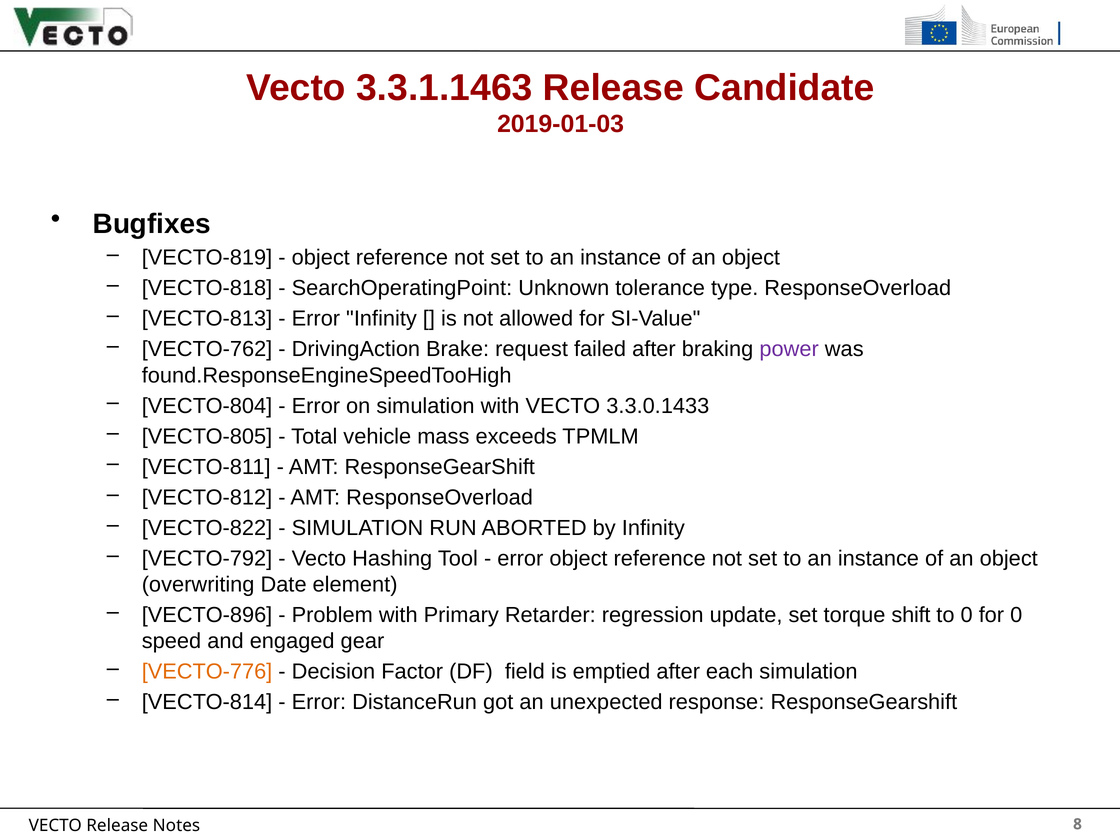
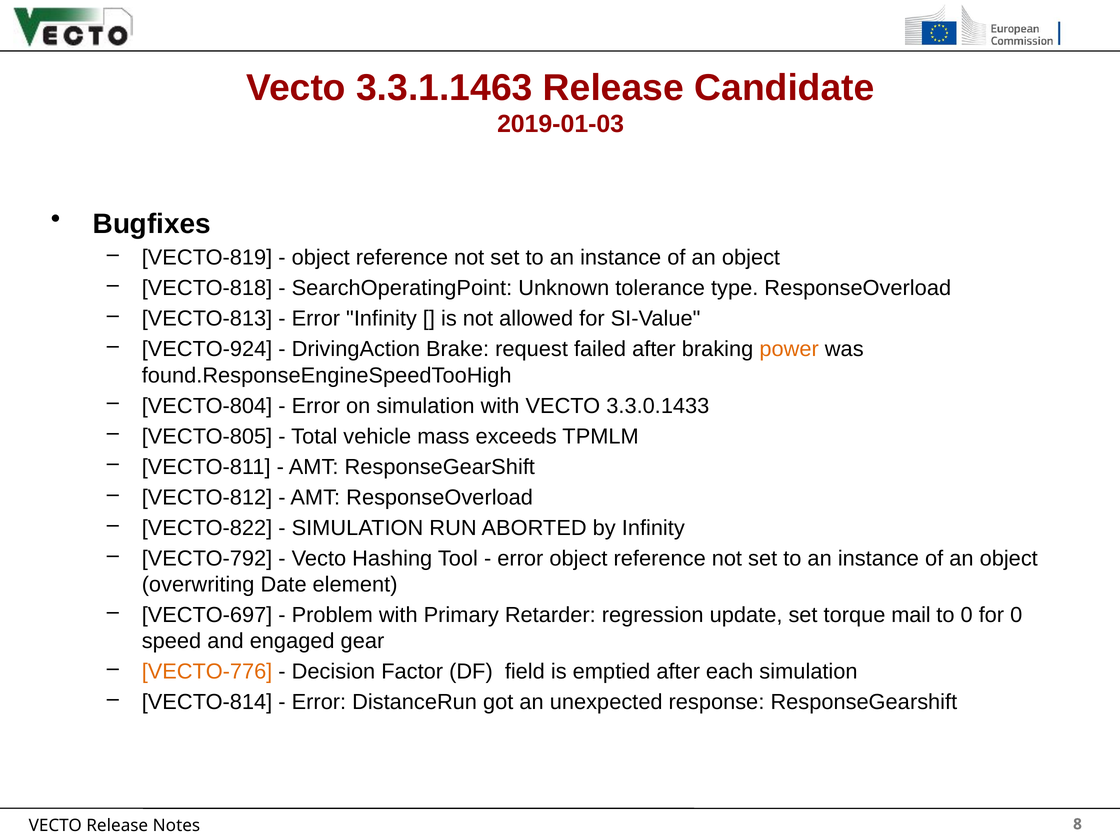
VECTO-762: VECTO-762 -> VECTO-924 (207, 349)
power colour: purple -> orange (789, 349)
VECTO-896: VECTO-896 -> VECTO-697 (207, 615)
shift: shift -> mail (911, 615)
